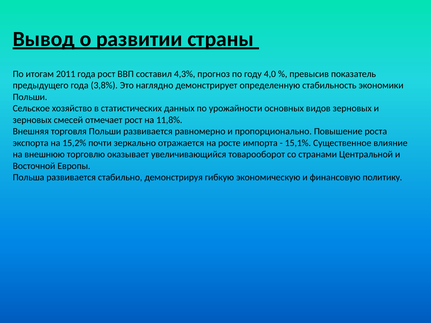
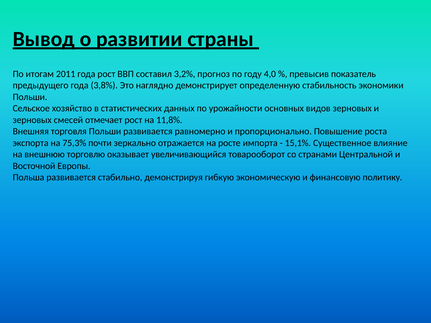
4,3%: 4,3% -> 3,2% (185, 74)
15,2%: 15,2% -> 75,3% (74, 143)
